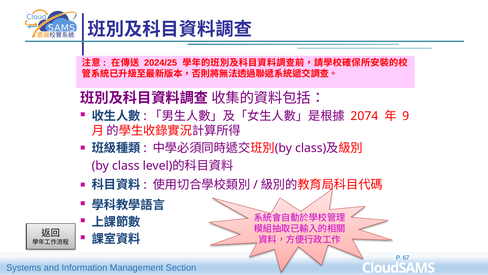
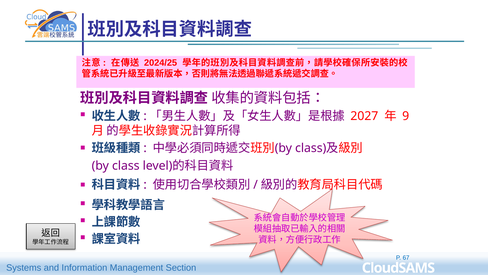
2074: 2074 -> 2027 (364, 116)
